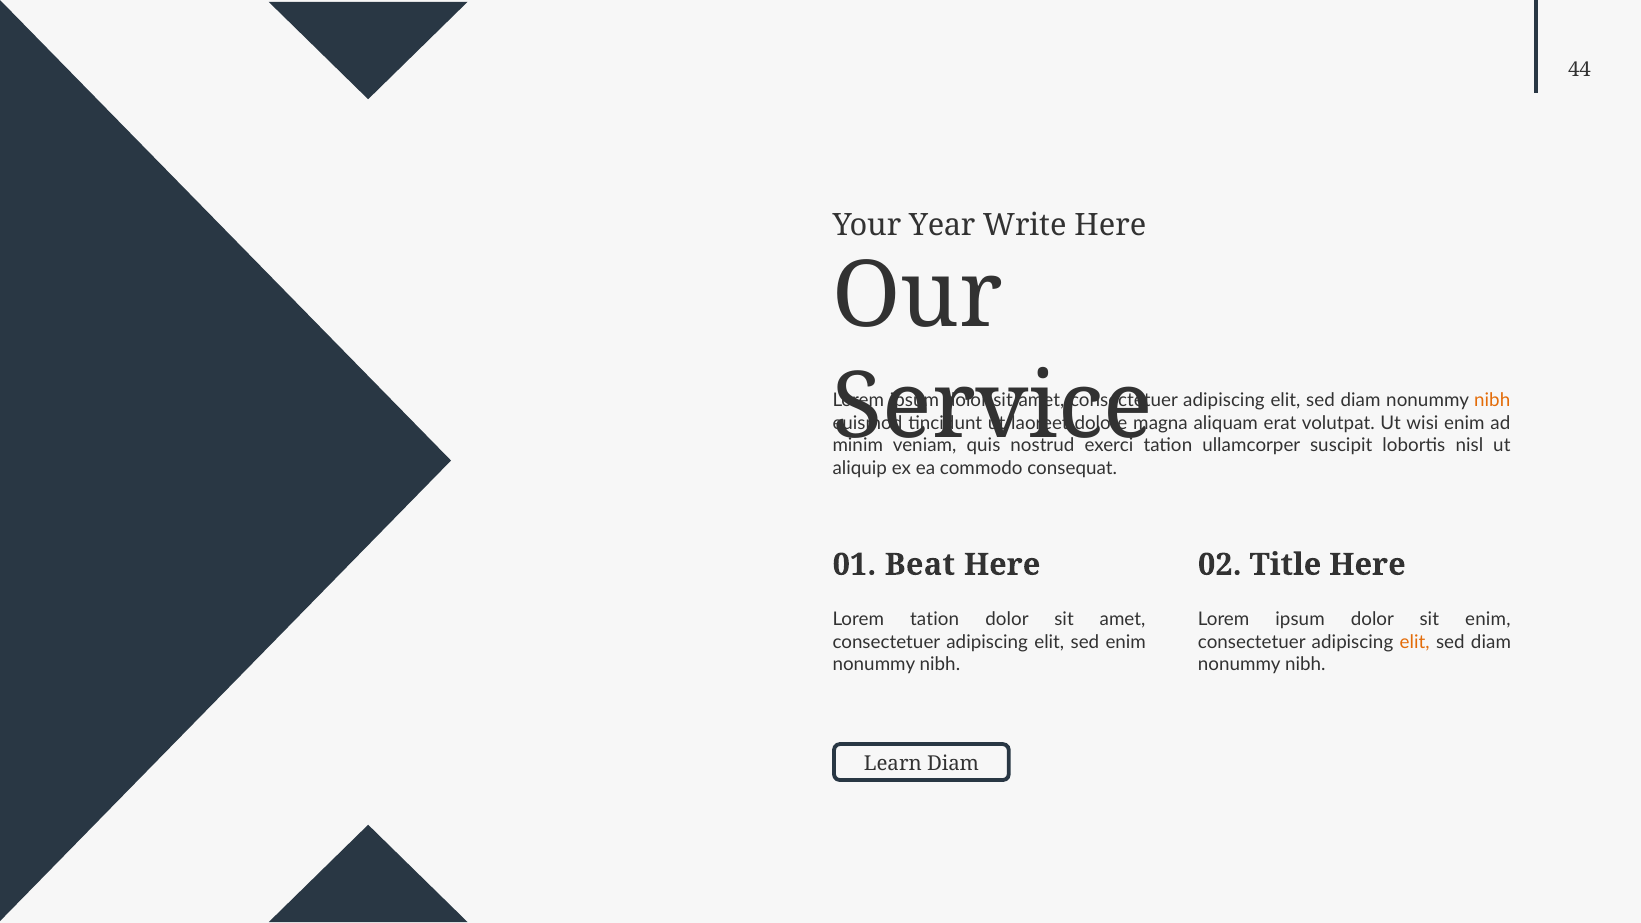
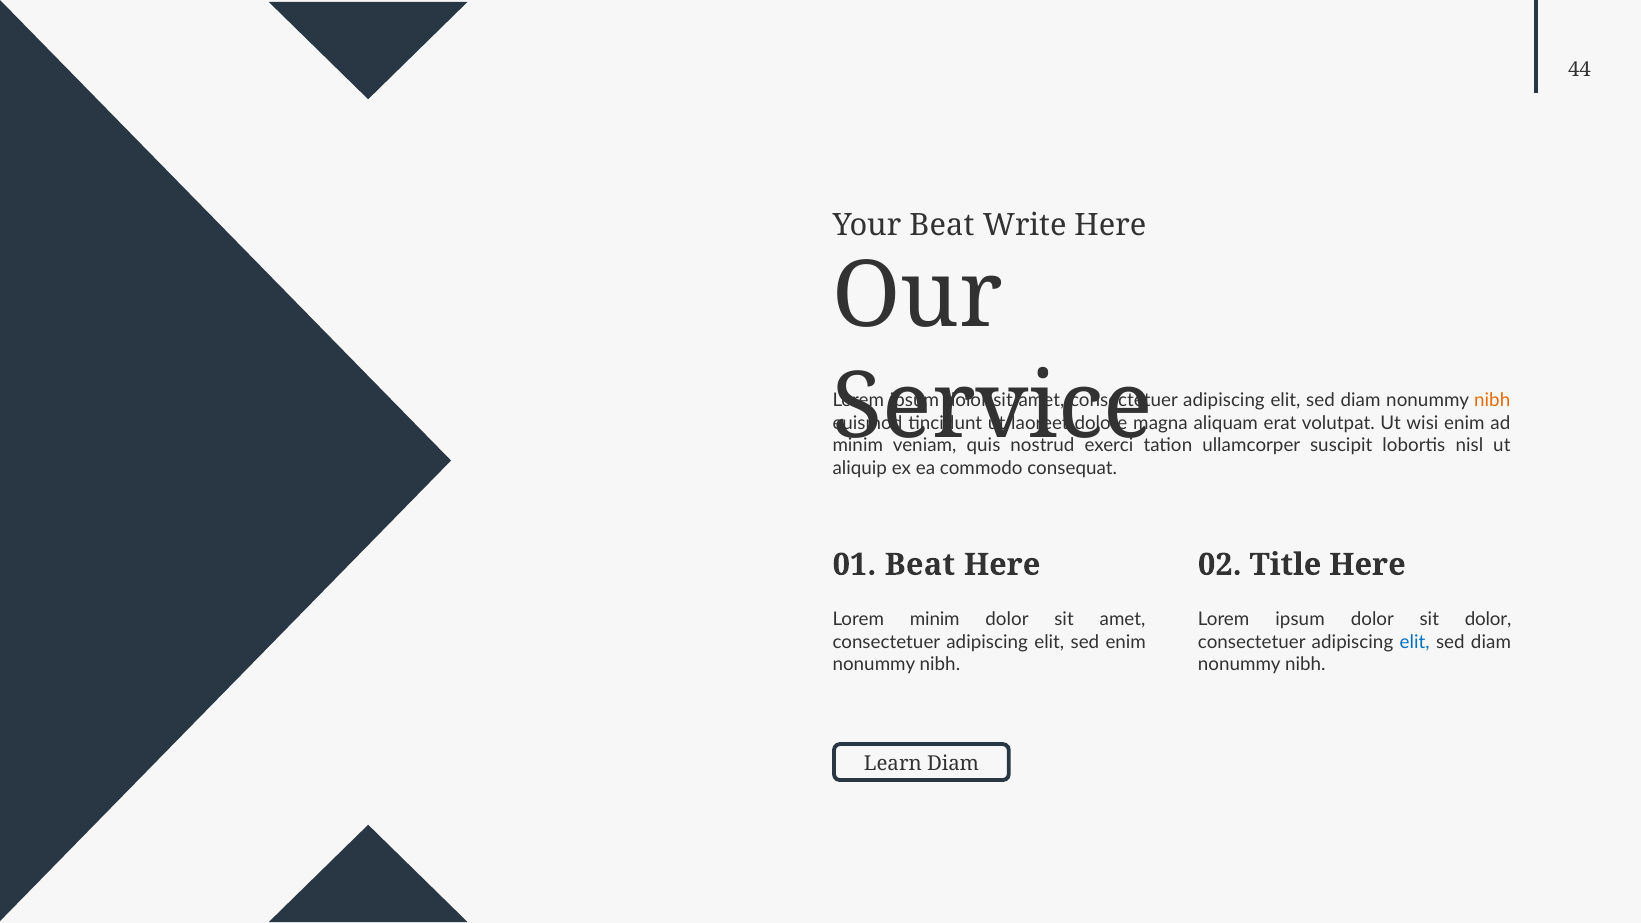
Your Year: Year -> Beat (942, 225)
Lorem tation: tation -> minim (935, 620)
sit enim: enim -> dolor (1488, 620)
elit colour: orange -> blue (1415, 642)
